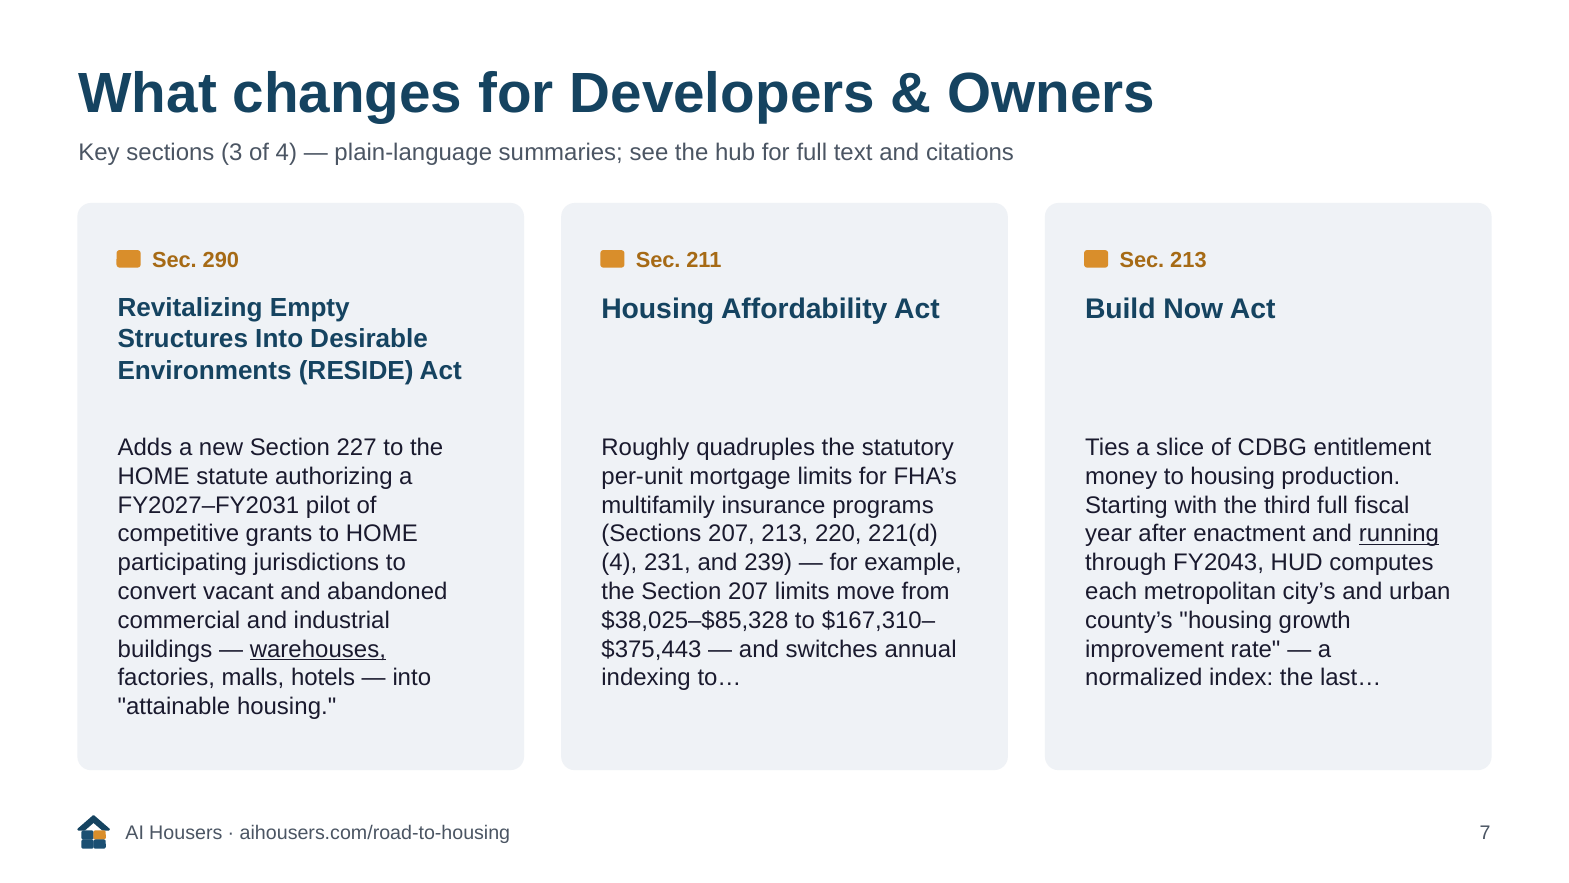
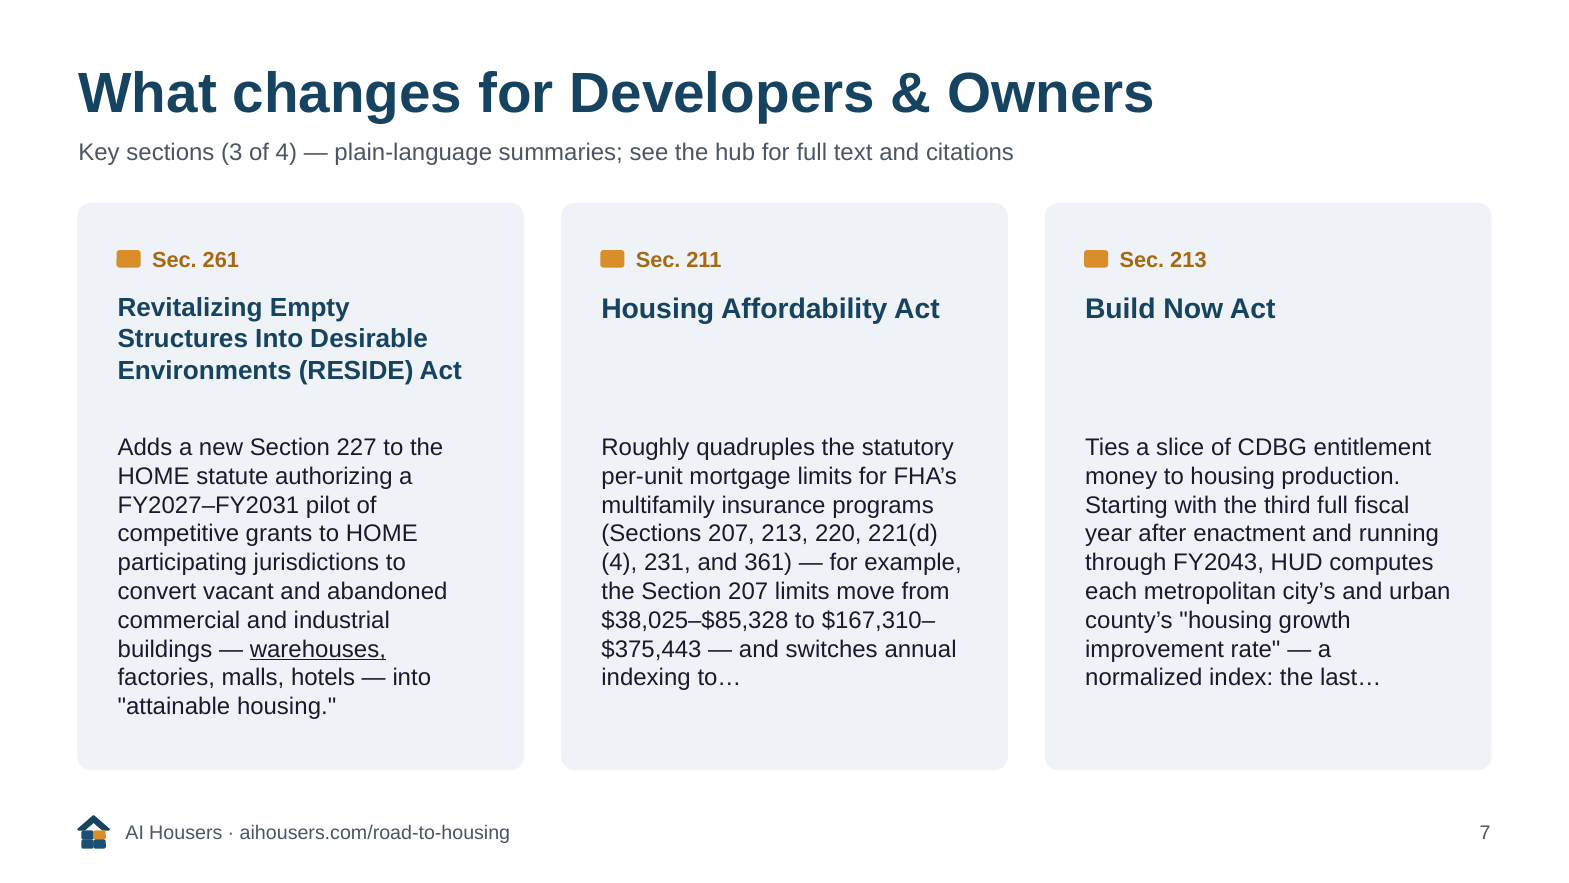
290: 290 -> 261 (221, 260)
running underline: present -> none (1399, 534)
239: 239 -> 361 (768, 563)
